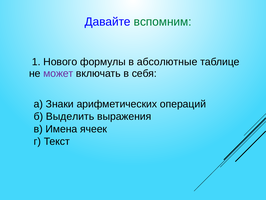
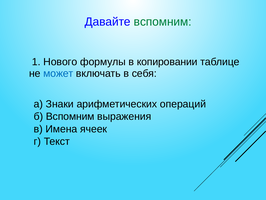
абсолютные: абсолютные -> копировании (167, 62)
может colour: purple -> blue (58, 73)
б Выделить: Выделить -> Вспомним (70, 116)
